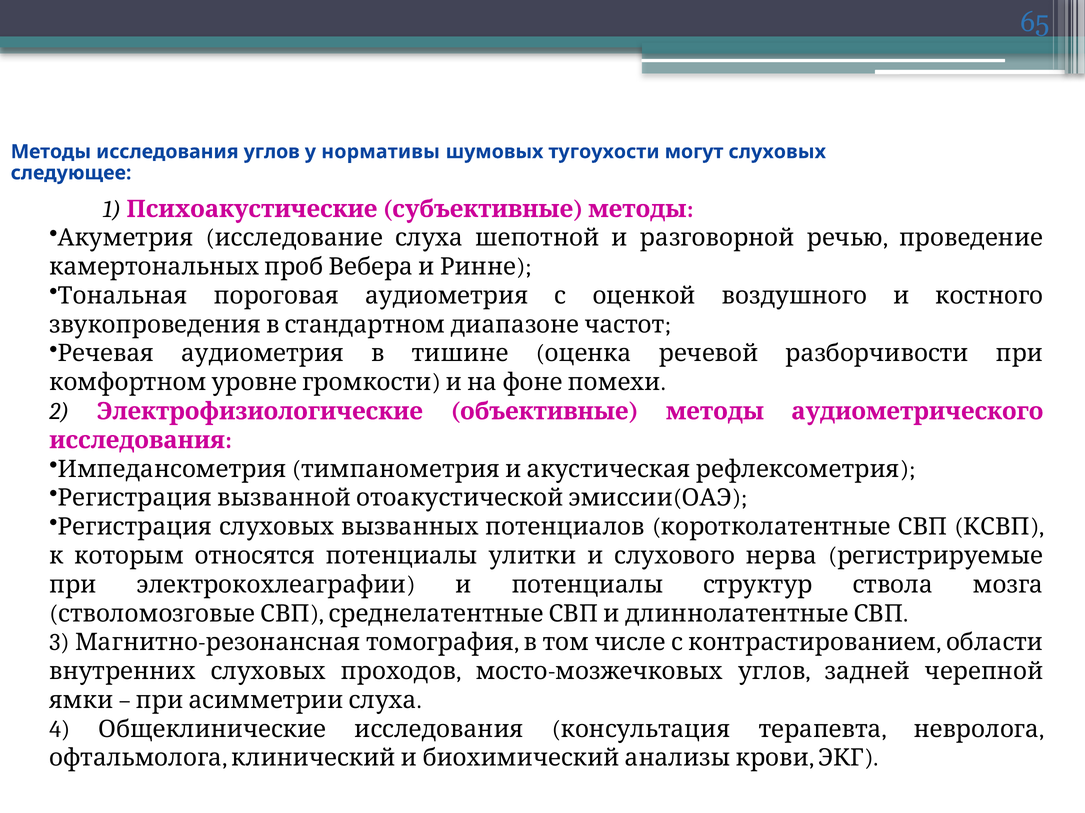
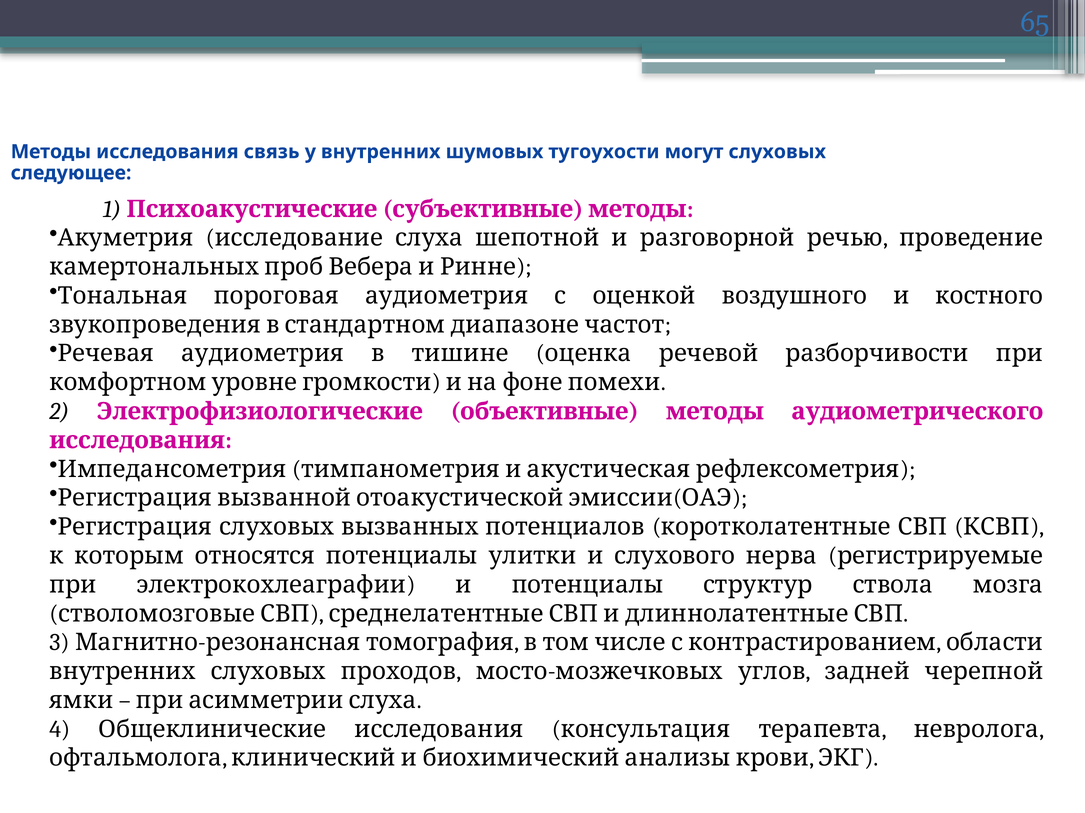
исследования углов: углов -> связь (272, 152)
у нормативы: нормативы -> внутренних (381, 152)
